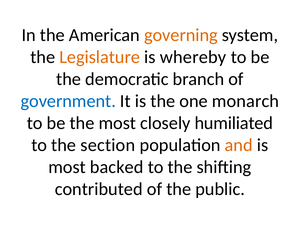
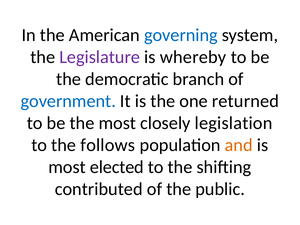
governing colour: orange -> blue (181, 35)
Legislature colour: orange -> purple (100, 57)
monarch: monarch -> returned (245, 101)
humiliated: humiliated -> legislation (234, 123)
section: section -> follows (108, 145)
backed: backed -> elected (117, 167)
